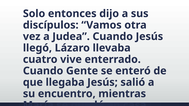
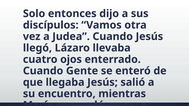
vive: vive -> ojos (71, 60)
